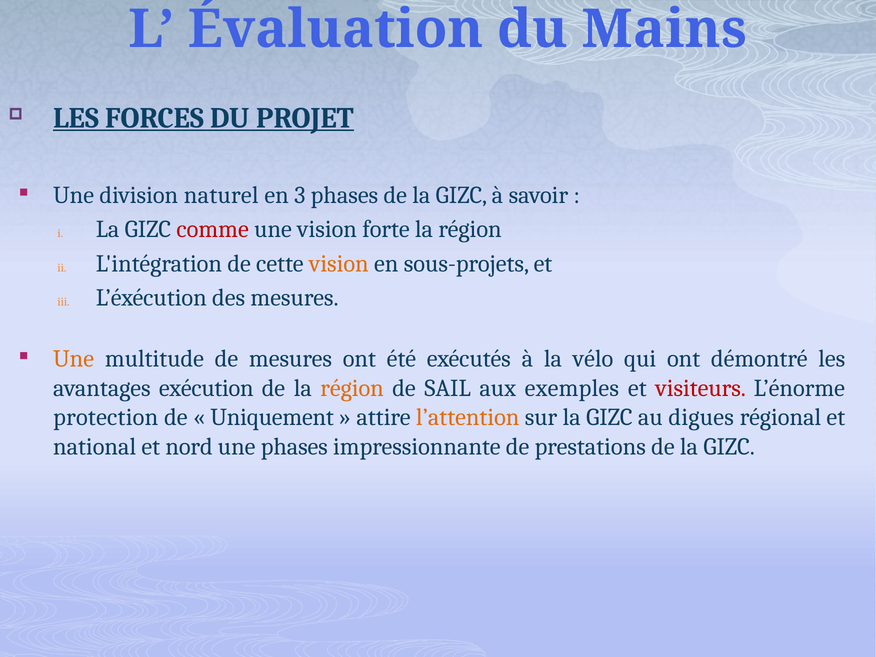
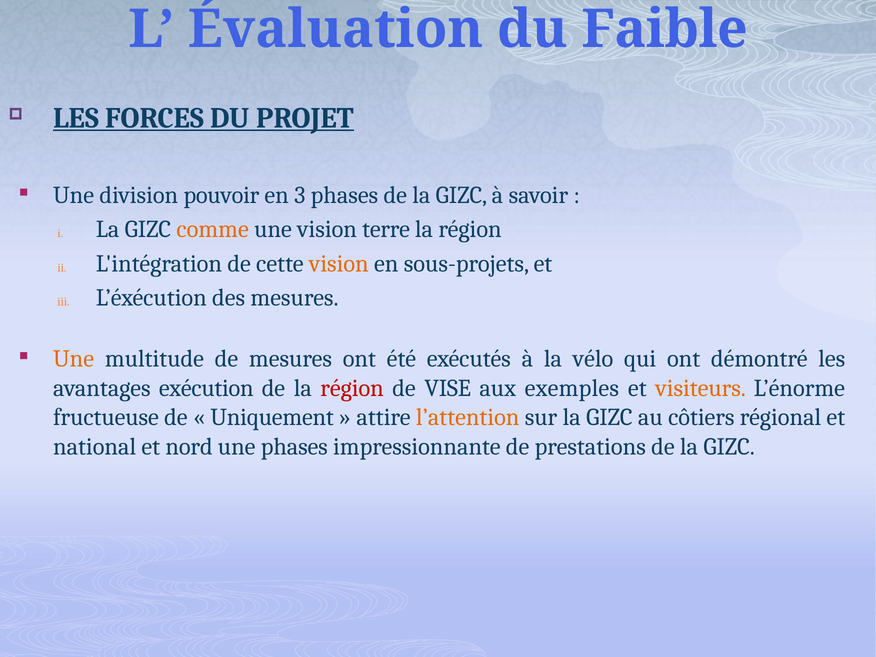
Mains: Mains -> Faible (665, 29)
naturel: naturel -> pouvoir (221, 195)
comme colour: red -> orange (213, 229)
forte: forte -> terre (386, 229)
région colour: orange -> red (352, 388)
SAIL: SAIL -> VISE (448, 388)
visiteurs colour: red -> orange (701, 388)
protection: protection -> fructueuse (106, 417)
digues: digues -> côtiers (701, 417)
